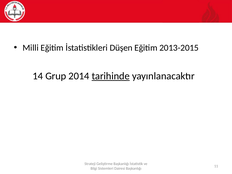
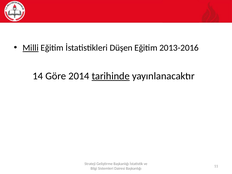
Milli underline: none -> present (31, 48)
2013-2015: 2013-2015 -> 2013-2016 (179, 48)
Grup: Grup -> Göre (56, 76)
